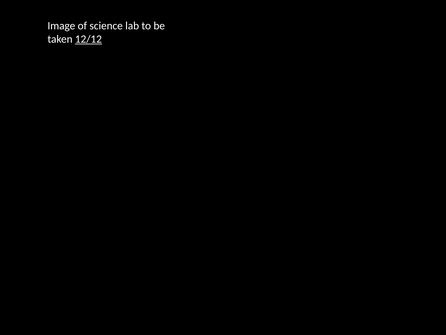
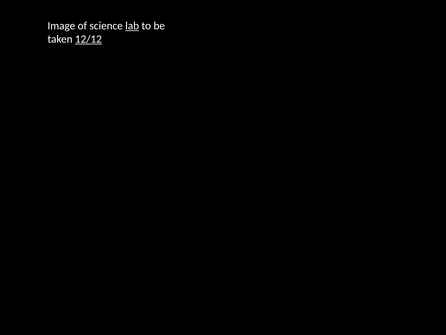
lab underline: none -> present (132, 26)
